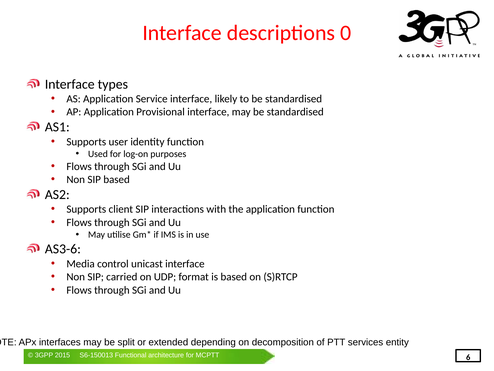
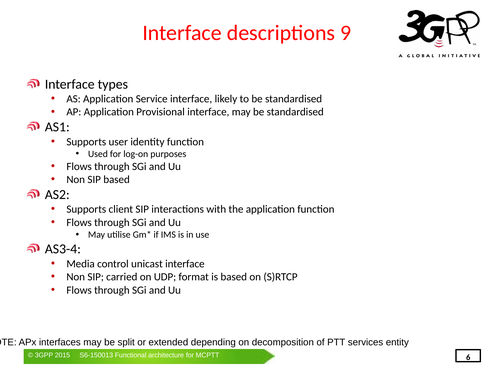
0: 0 -> 9 (346, 33)
AS3-6: AS3-6 -> AS3-4 (63, 249)
